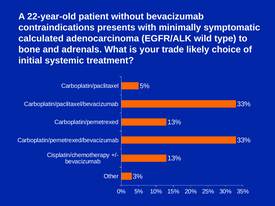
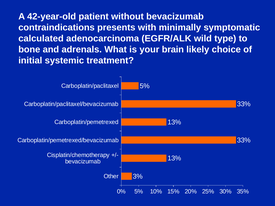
22-year-old: 22-year-old -> 42-year-old (52, 16)
trade: trade -> brain (173, 49)
